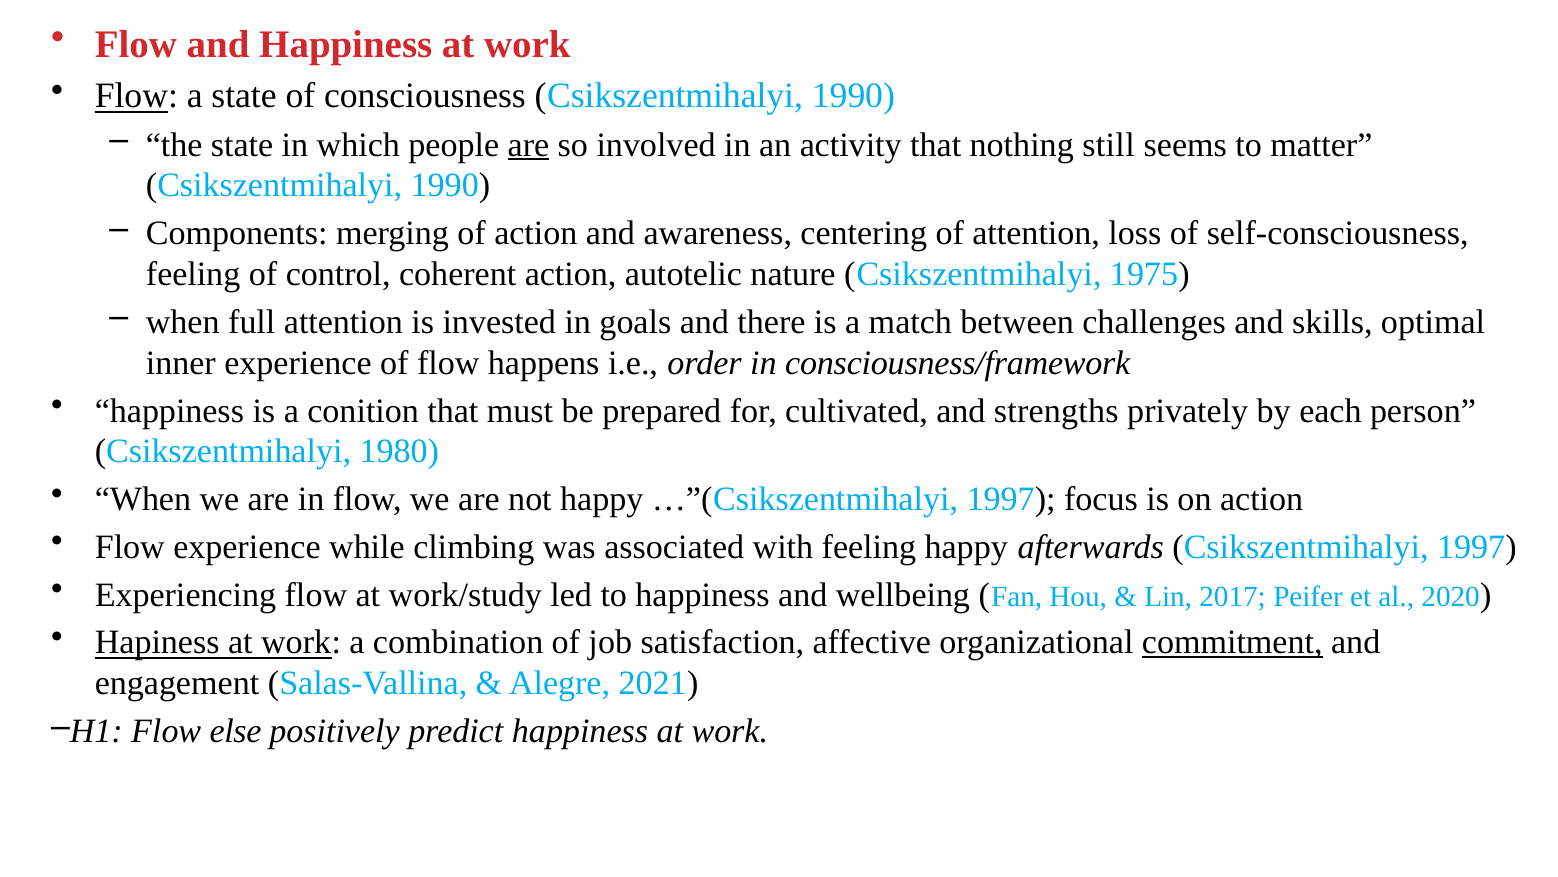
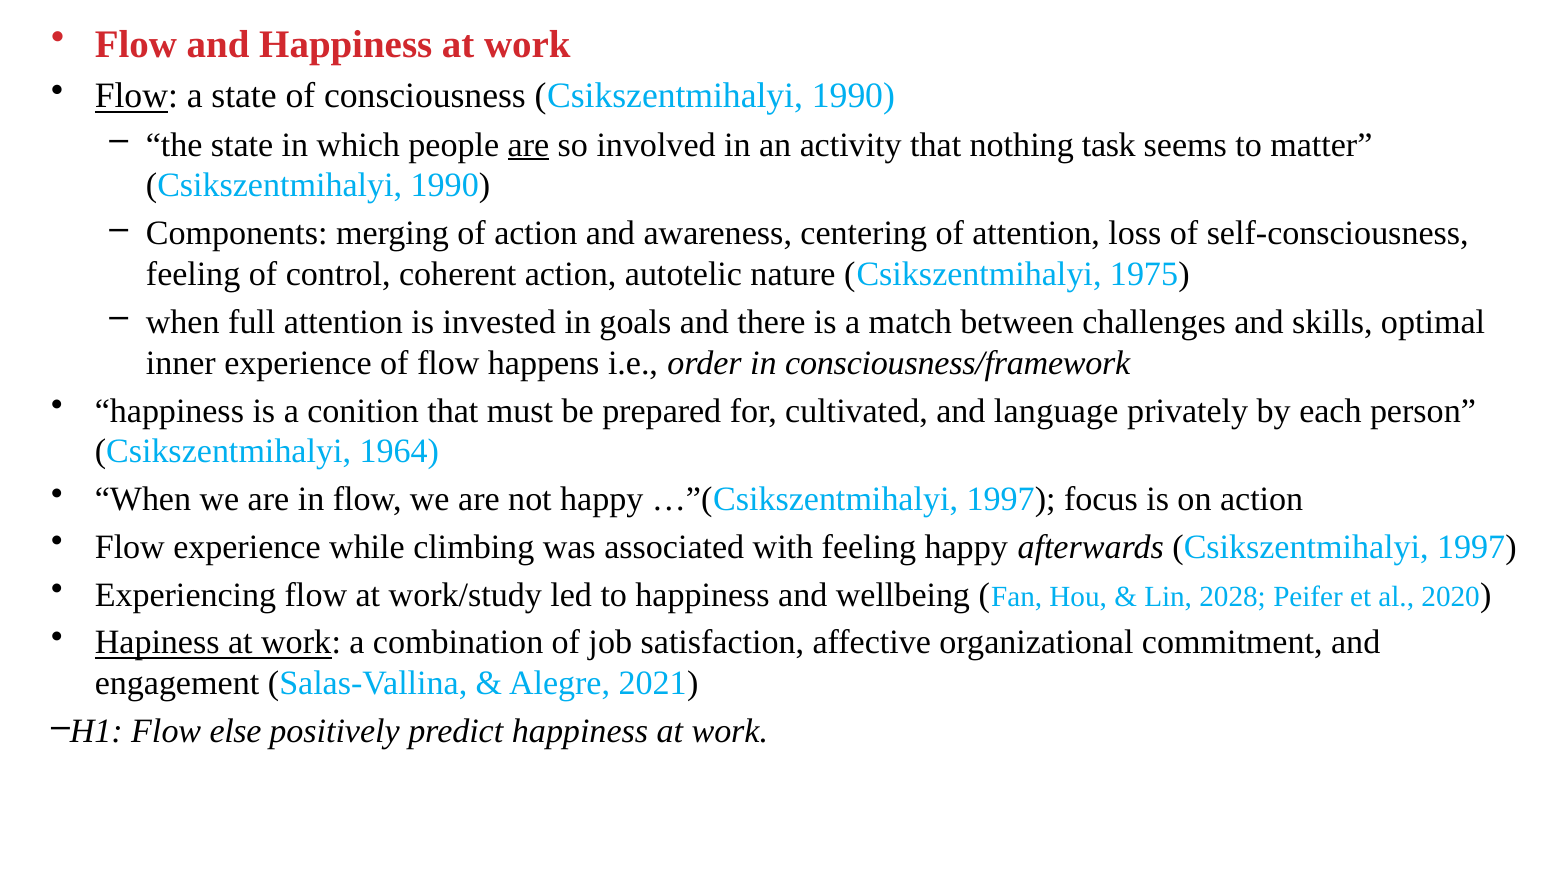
still: still -> task (1109, 145)
strengths: strengths -> language (1056, 410)
1980: 1980 -> 1964 (399, 451)
2017: 2017 -> 2028 (1233, 596)
commitment underline: present -> none (1232, 642)
